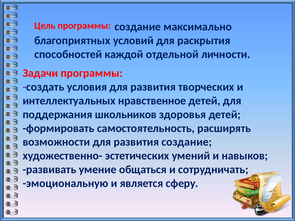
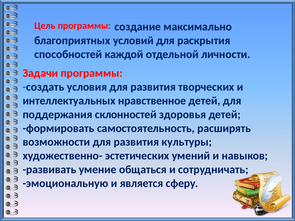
школьников: школьников -> склонностей (126, 115)
развития создание: создание -> культуры (187, 142)
